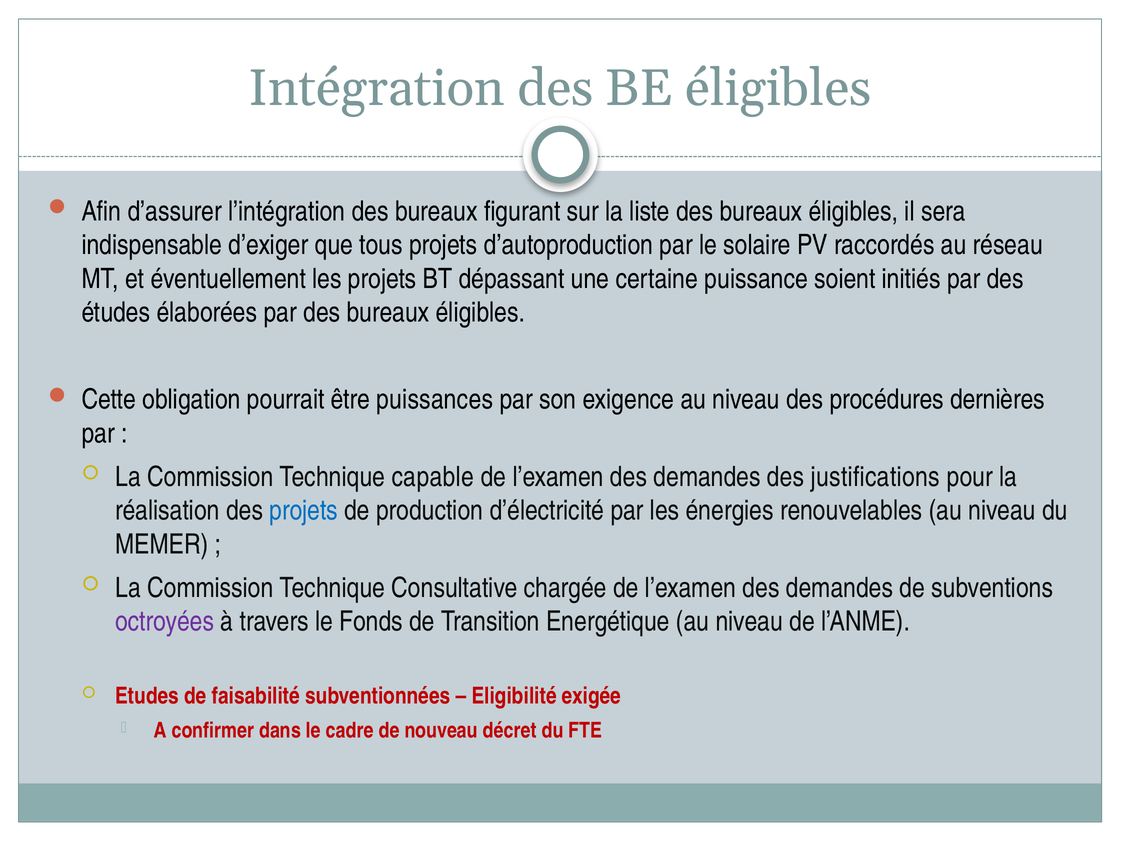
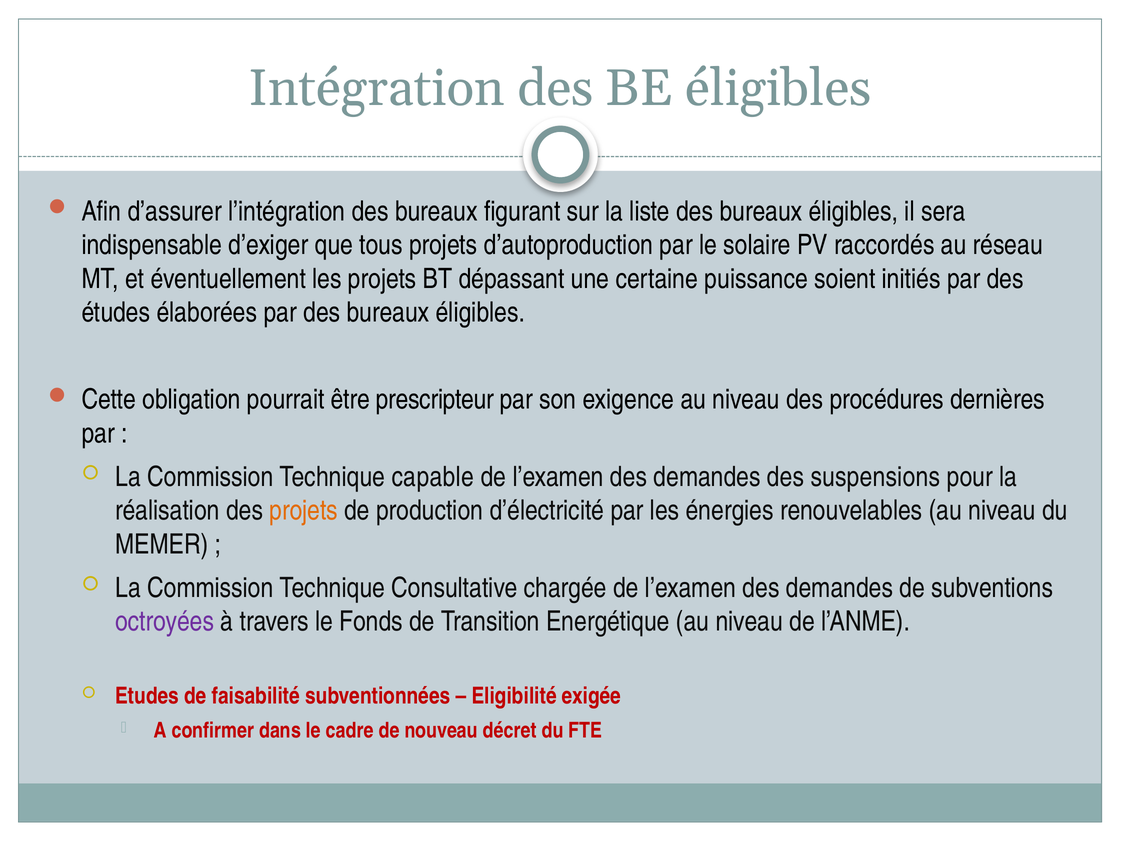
puissances: puissances -> prescripteur (435, 400)
justifications: justifications -> suspensions (875, 477)
projets colour: blue -> orange (304, 510)
